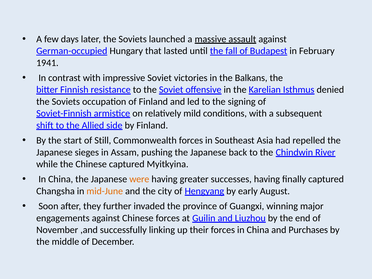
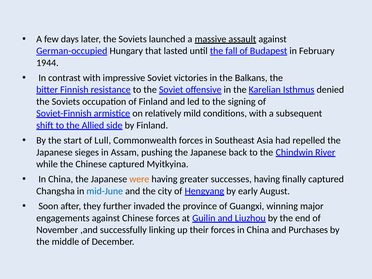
1941: 1941 -> 1944 (47, 63)
Still: Still -> Lull (103, 140)
mid-June colour: orange -> blue (105, 191)
